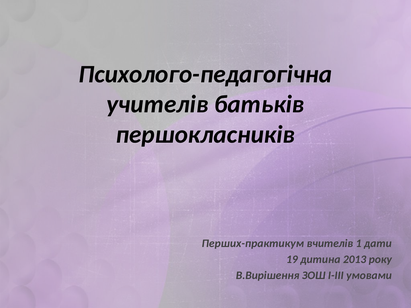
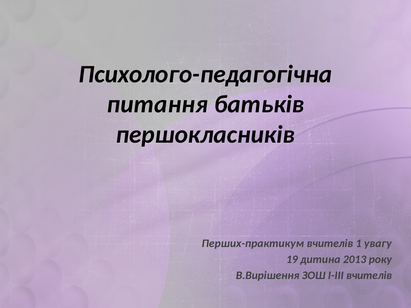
учителів: учителів -> питання (157, 104)
дати: дати -> увагу (378, 244)
І-ІІІ умовами: умовами -> вчителів (369, 276)
